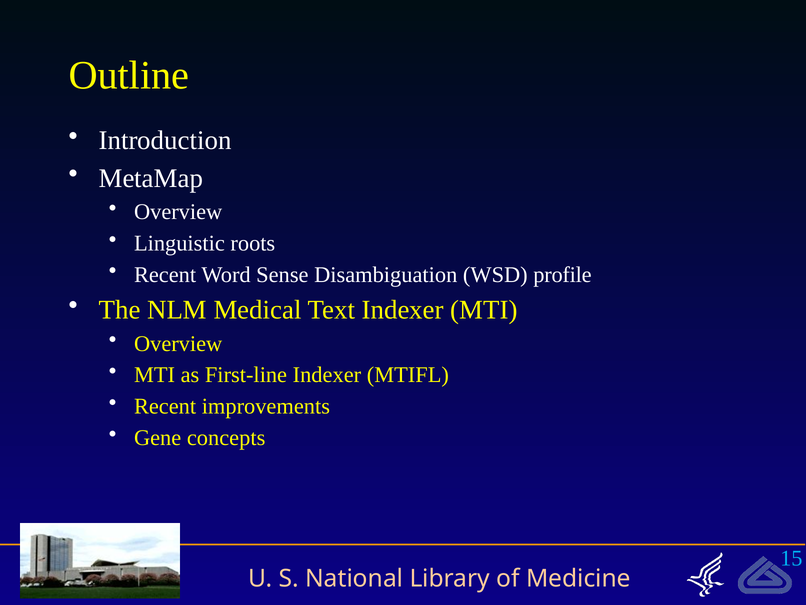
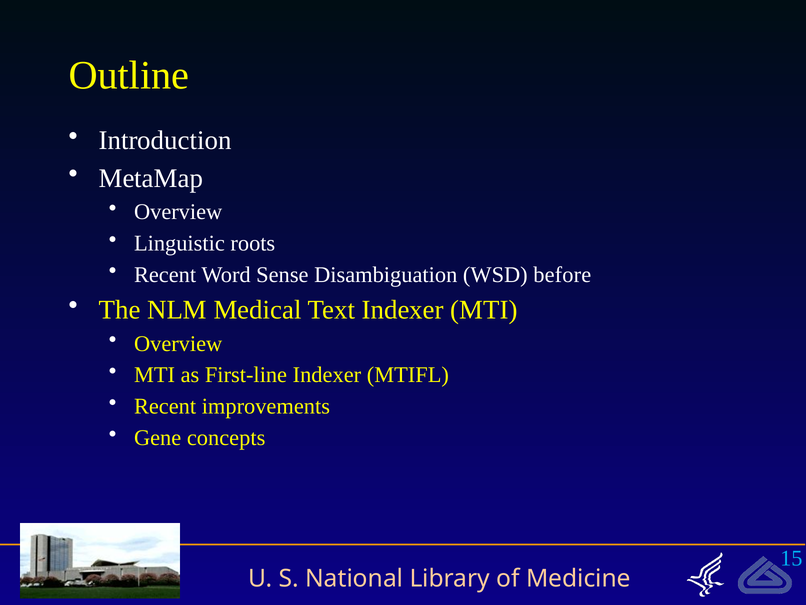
profile: profile -> before (562, 274)
